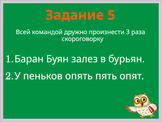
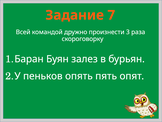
5: 5 -> 7 (111, 15)
